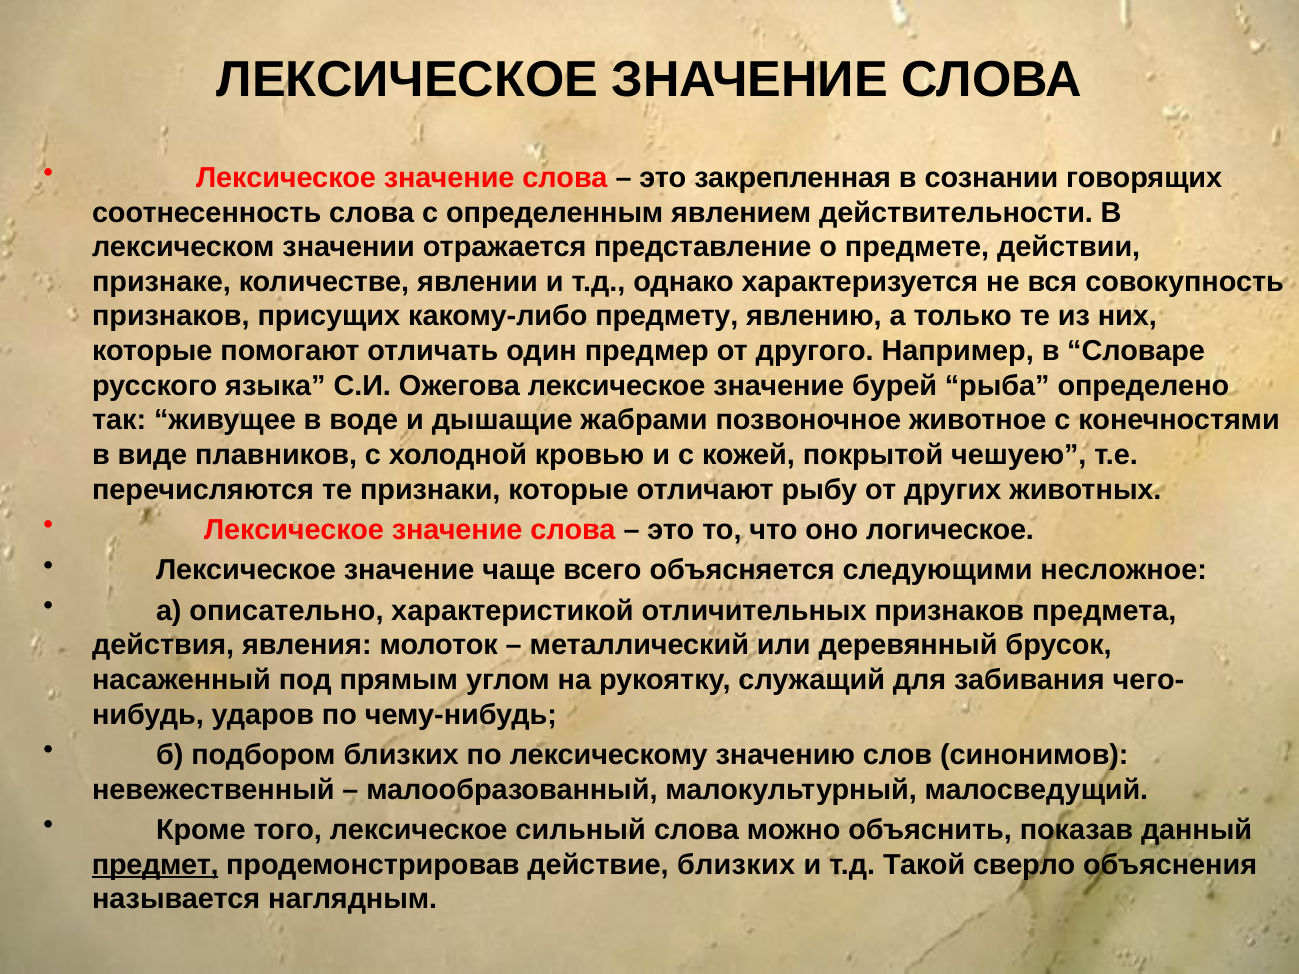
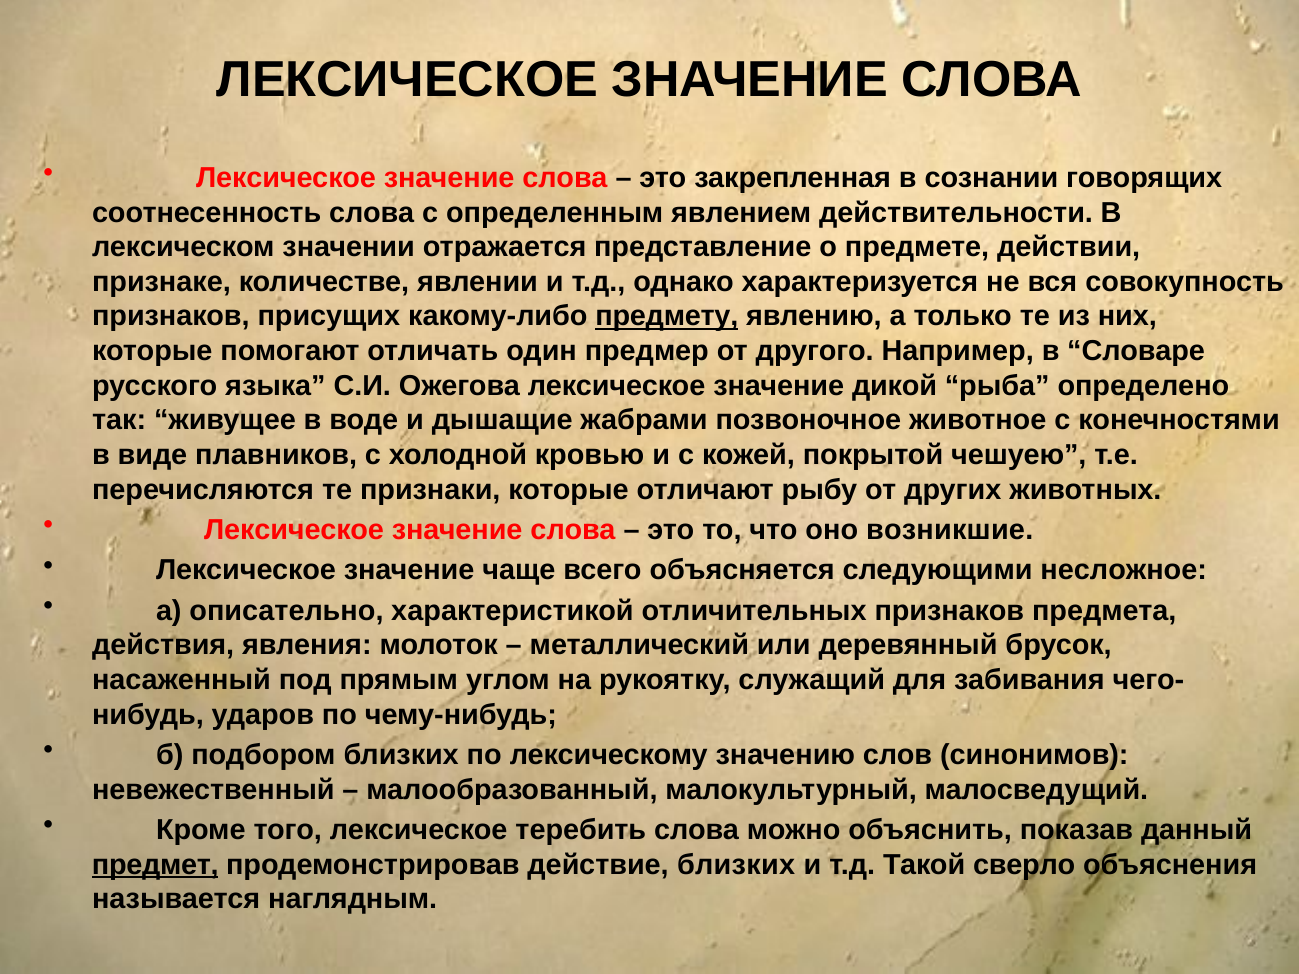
предмету underline: none -> present (667, 317)
бурей: бурей -> дикой (895, 386)
логическое: логическое -> возникшие (950, 530)
сильный: сильный -> теребить (581, 830)
